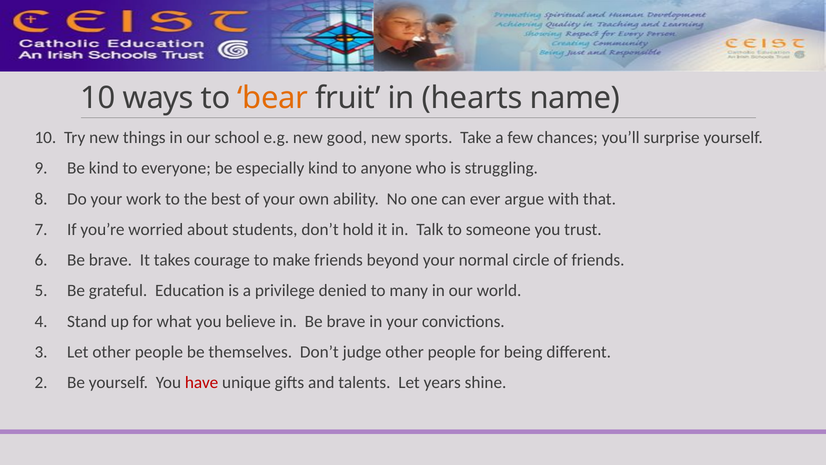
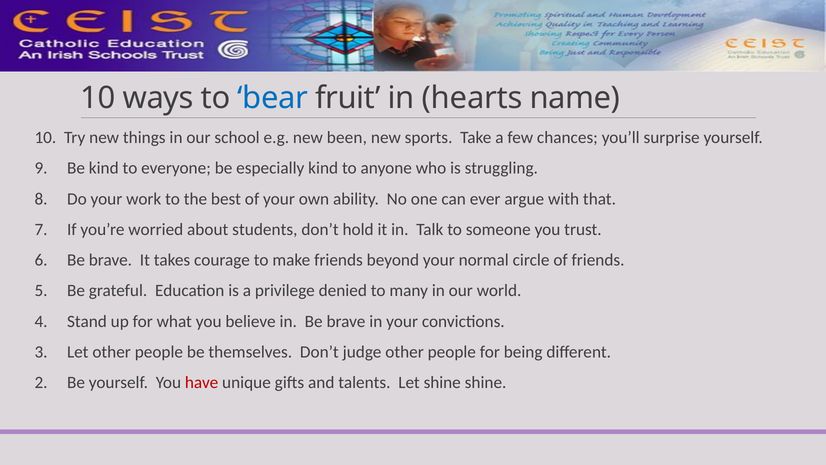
bear colour: orange -> blue (273, 98)
good: good -> been (347, 137)
Let years: years -> shine (442, 382)
